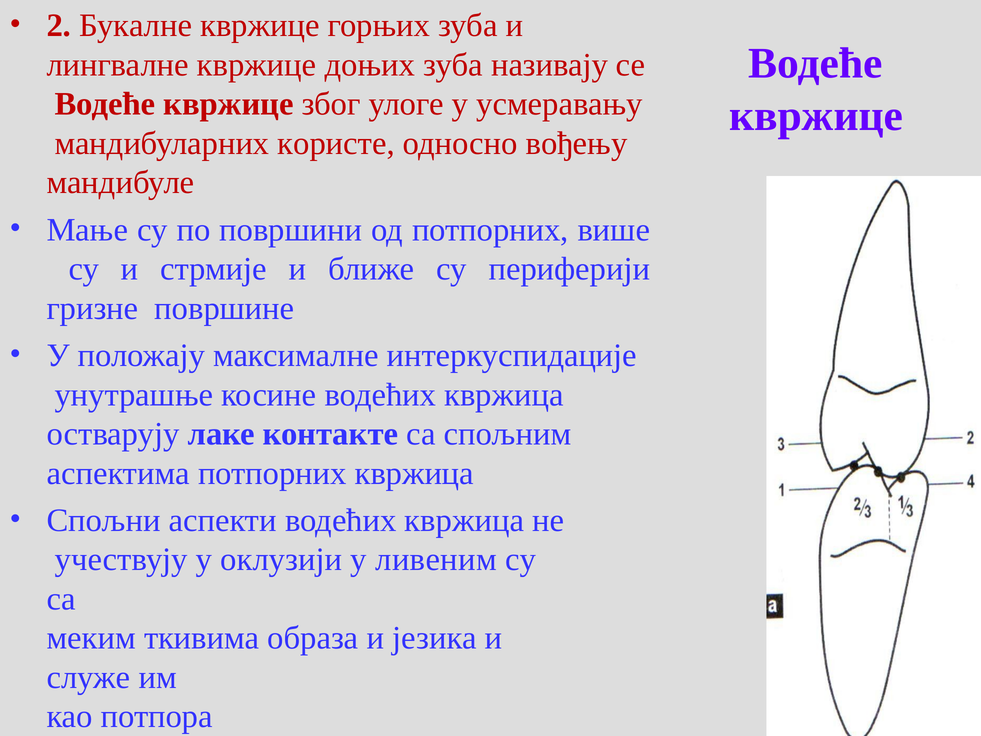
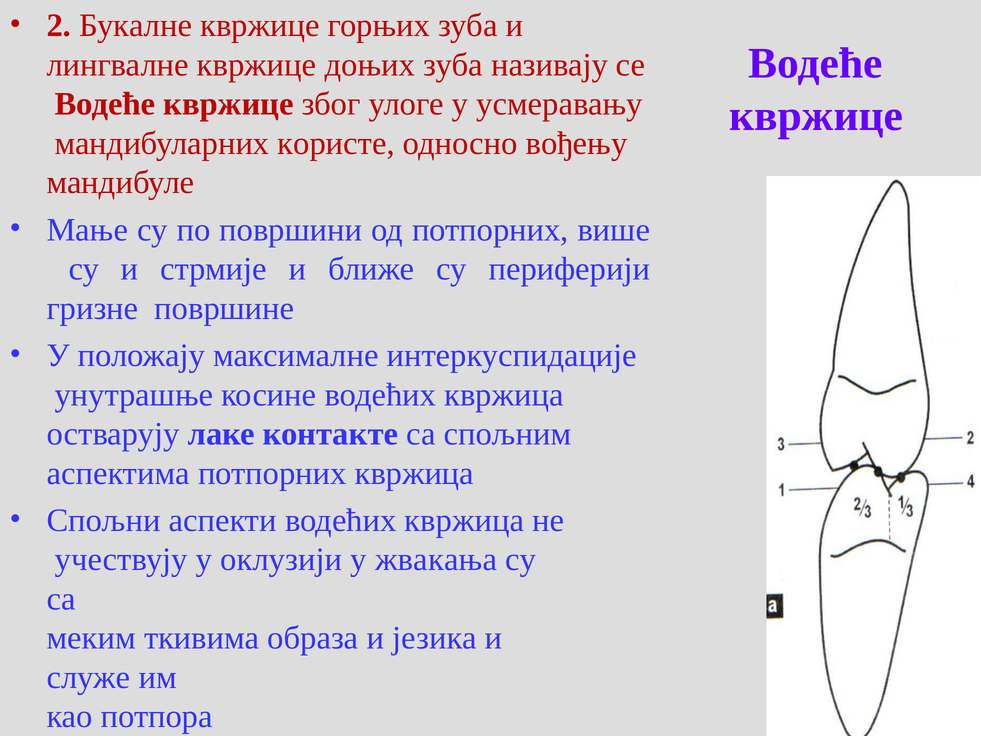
ливеним: ливеним -> жвакања (436, 559)
